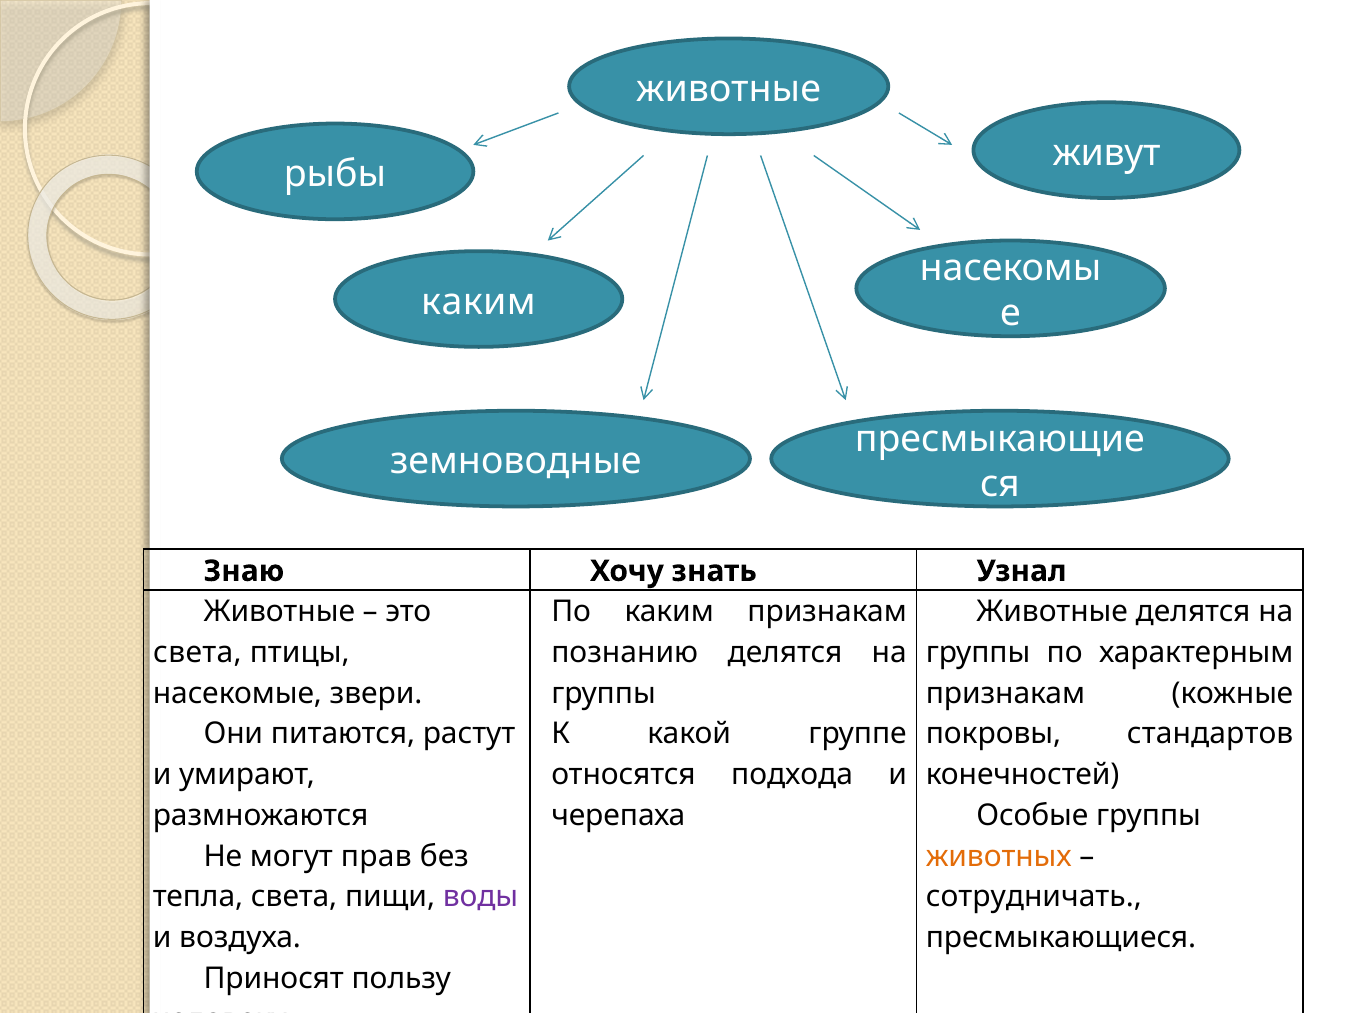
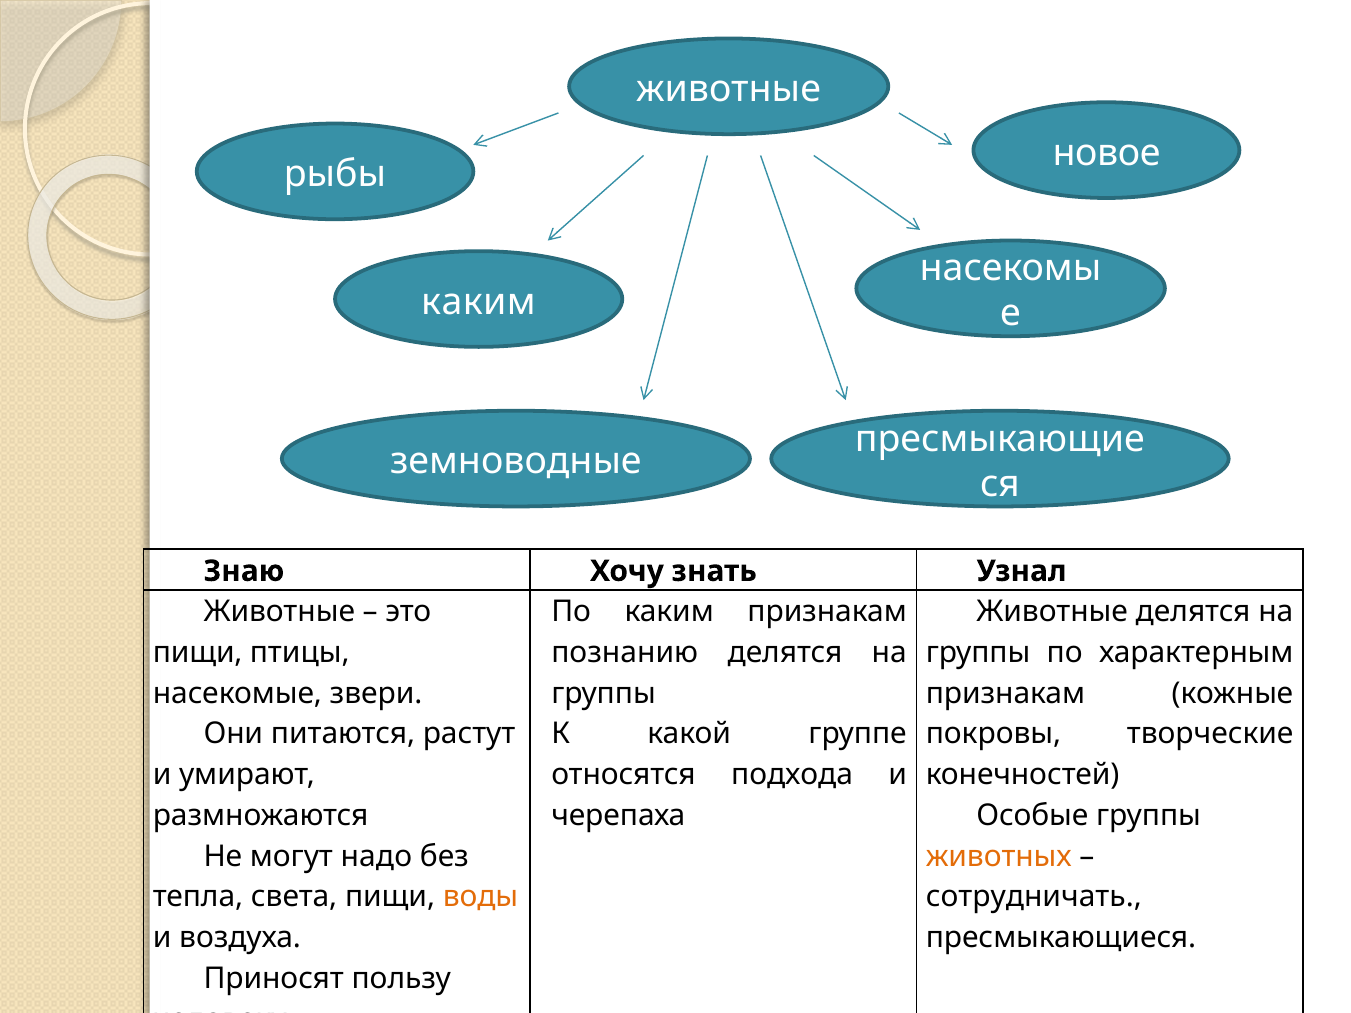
живут: живут -> новое (1107, 153)
света: света -> пищи (198, 653)
стандартов: стандартов -> творческие (1210, 734)
могут прав: прав -> надо (376, 856)
воды colour: purple -> orange (480, 897)
